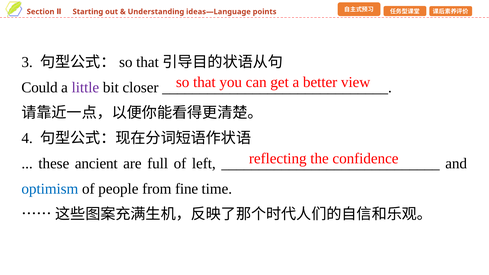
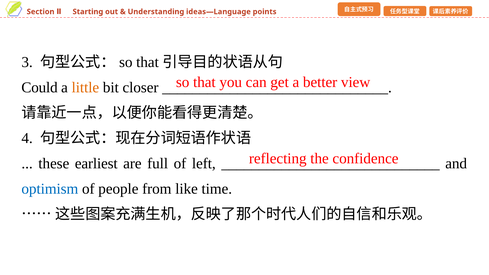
little colour: purple -> orange (85, 87)
ancient: ancient -> earliest (96, 163)
fine: fine -> like (187, 189)
